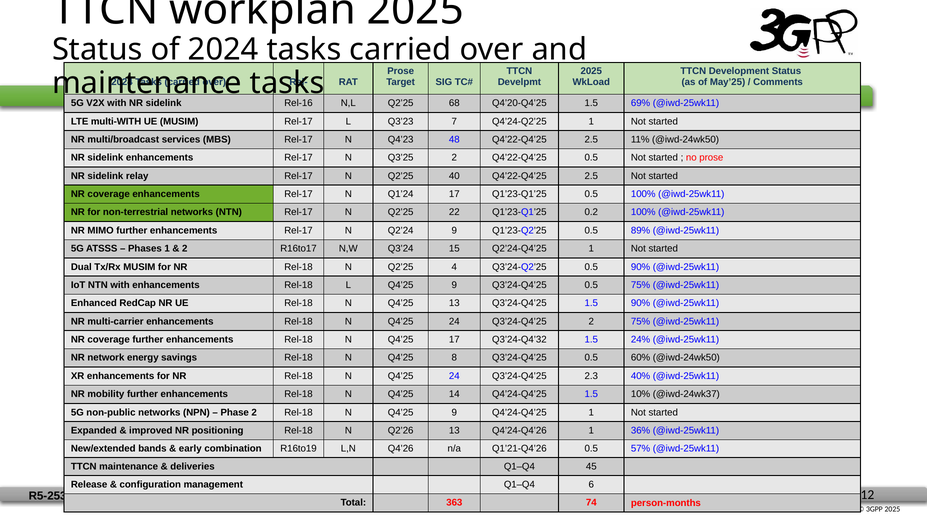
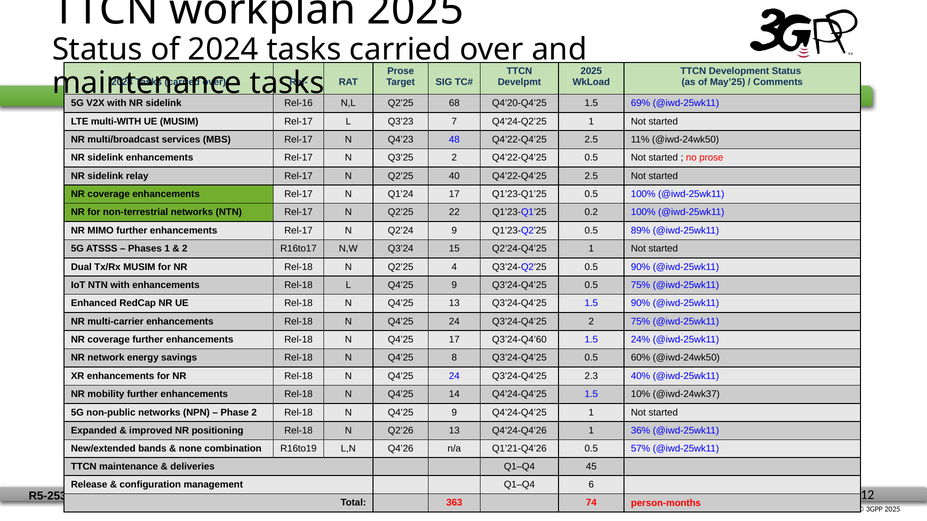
Q3’24-Q4’32: Q3’24-Q4’32 -> Q3’24-Q4’60 (519, 340)
early: early -> none (190, 449)
